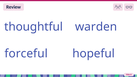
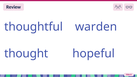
forceful: forceful -> thought (26, 54)
